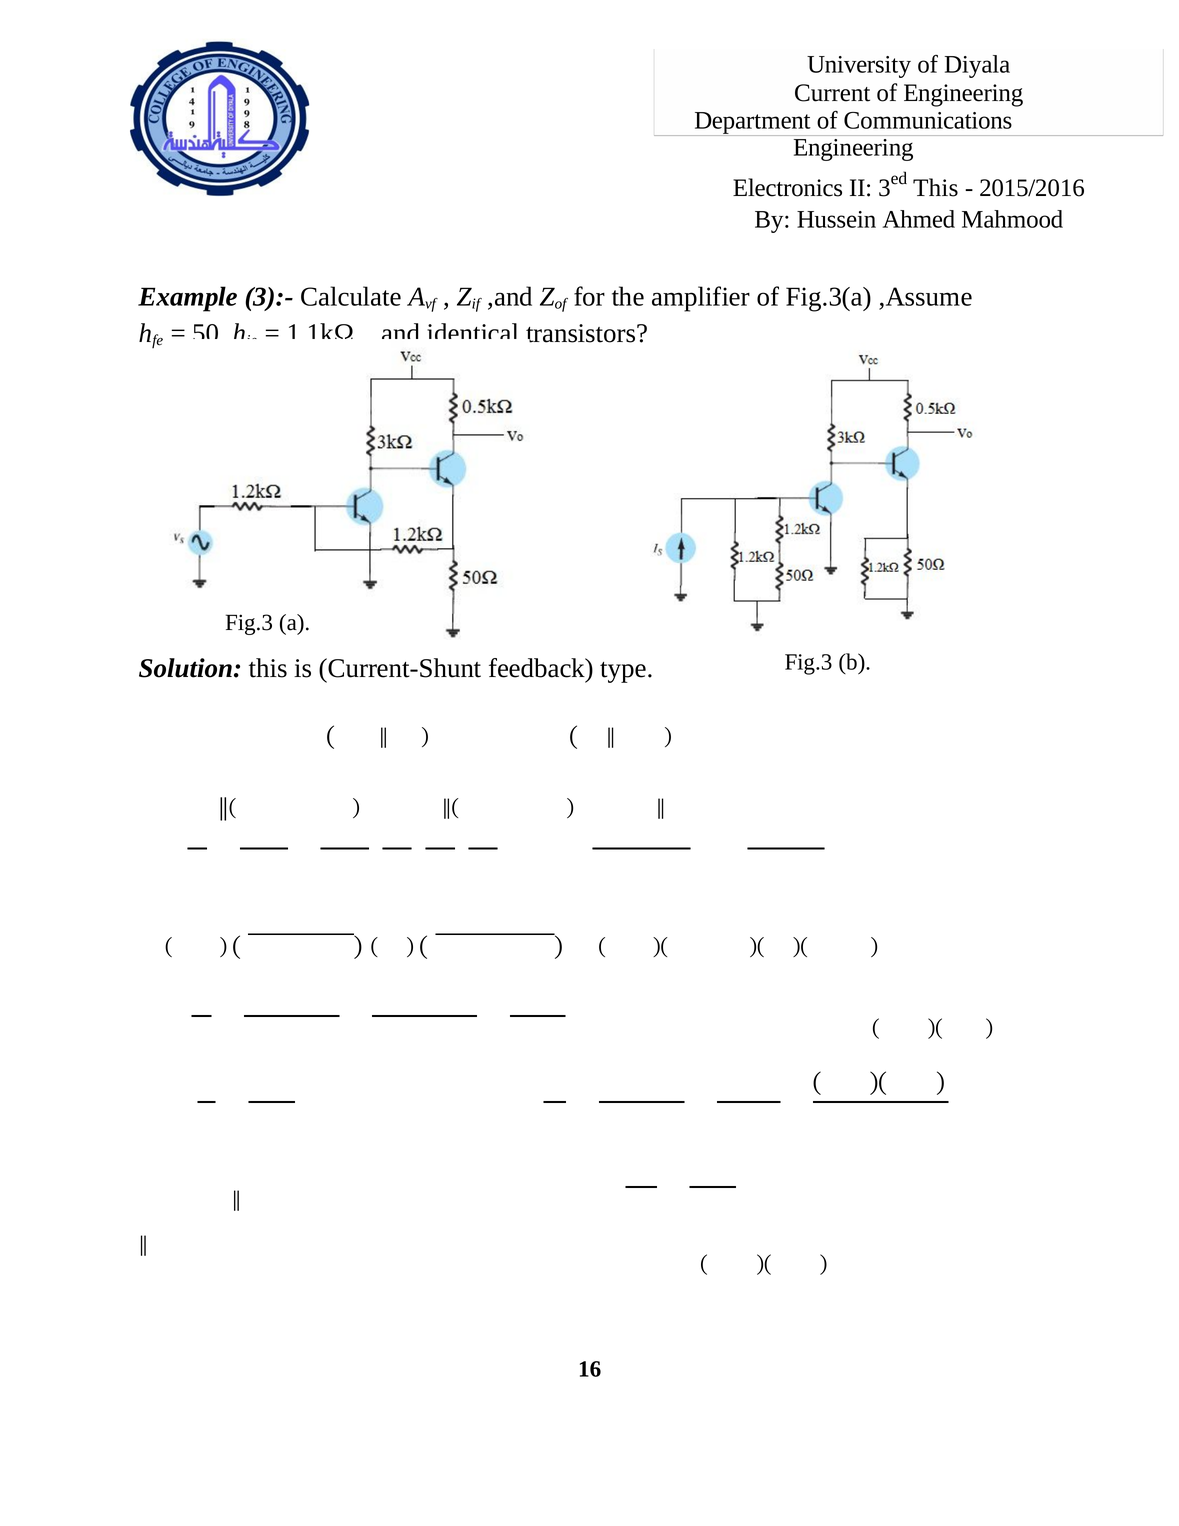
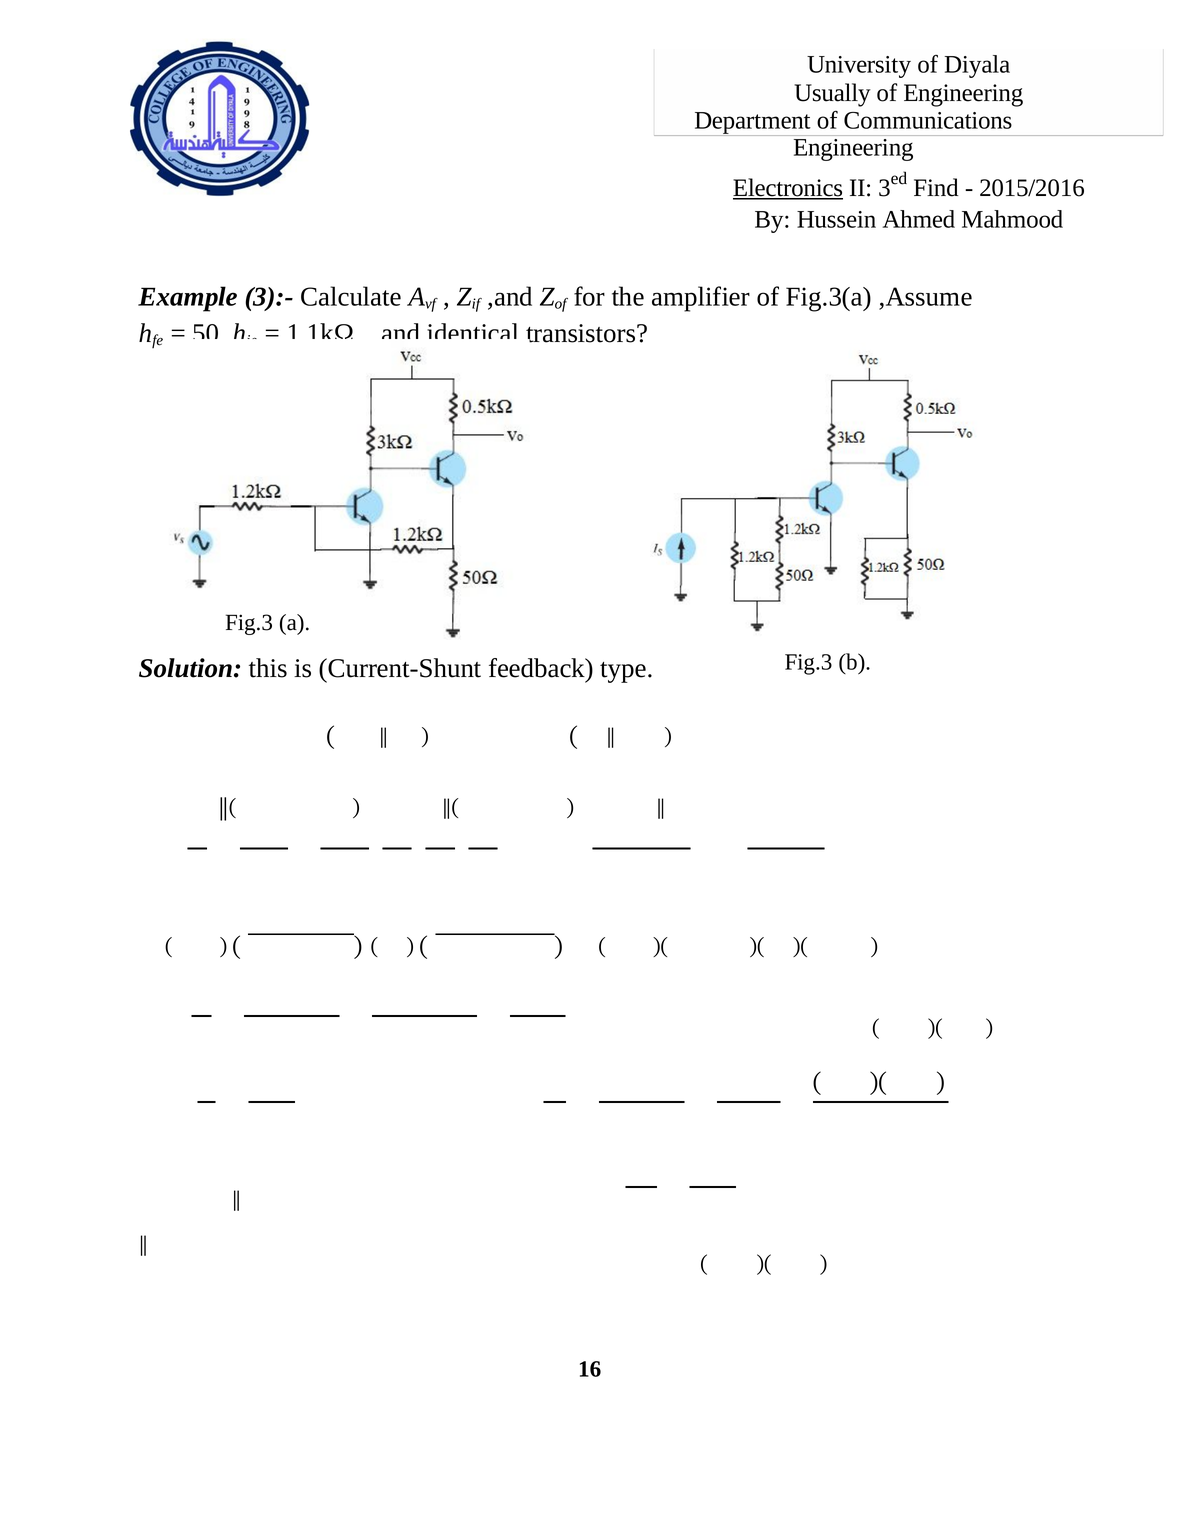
Current: Current -> Usually (832, 93)
Electronics underline: none -> present (788, 188)
This: This -> Find (936, 188)
